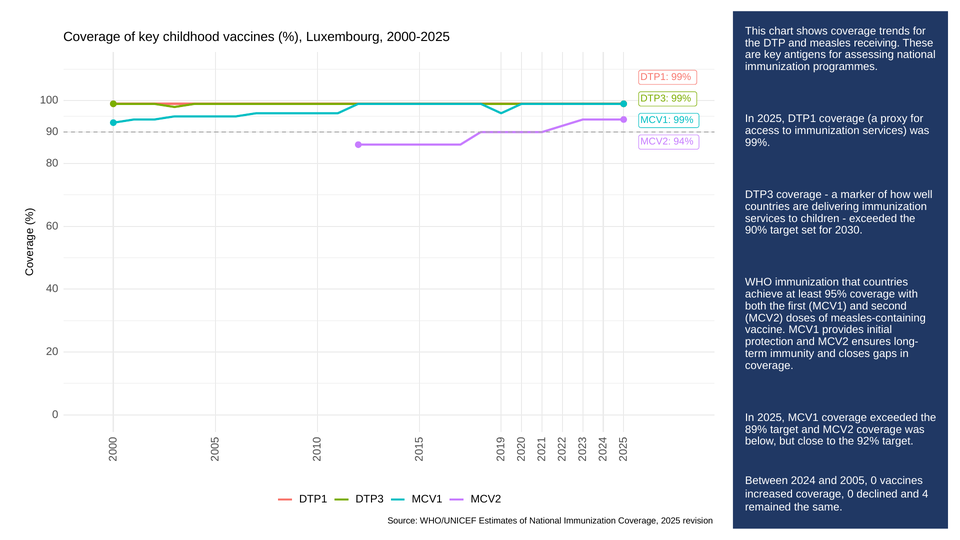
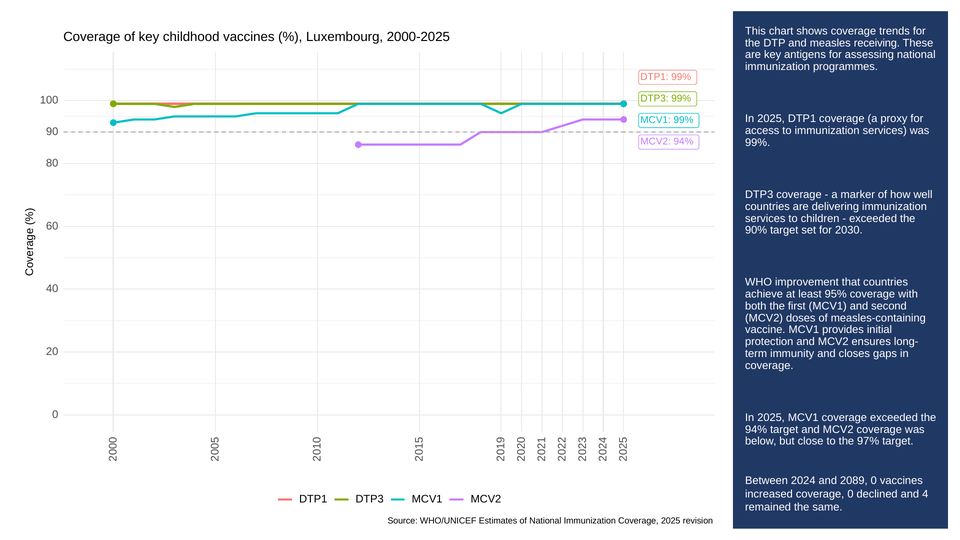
WHO immunization: immunization -> improvement (807, 282)
89%: 89% -> 94% (756, 429)
92%: 92% -> 97% (868, 441)
2005: 2005 -> 2089 (854, 481)
